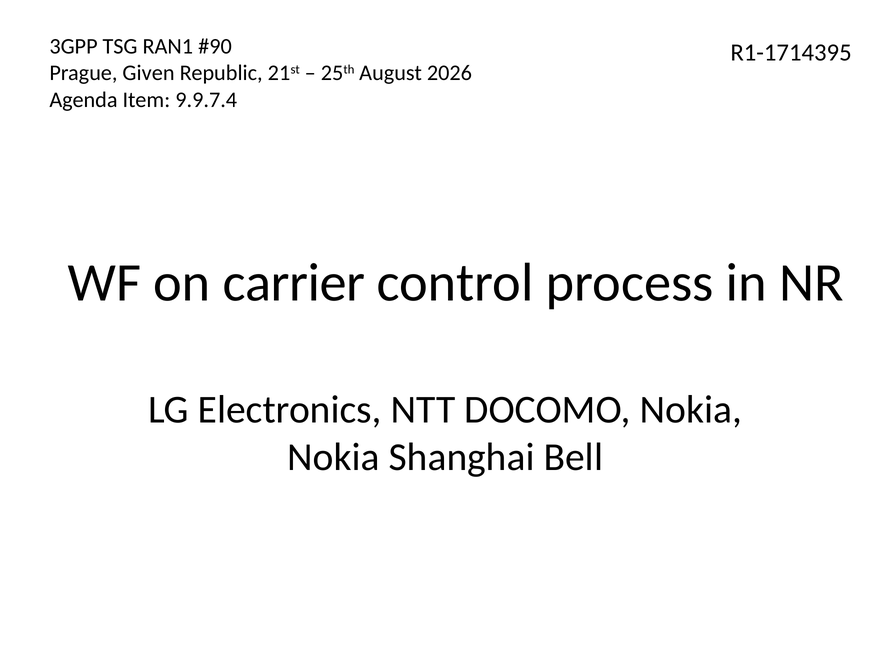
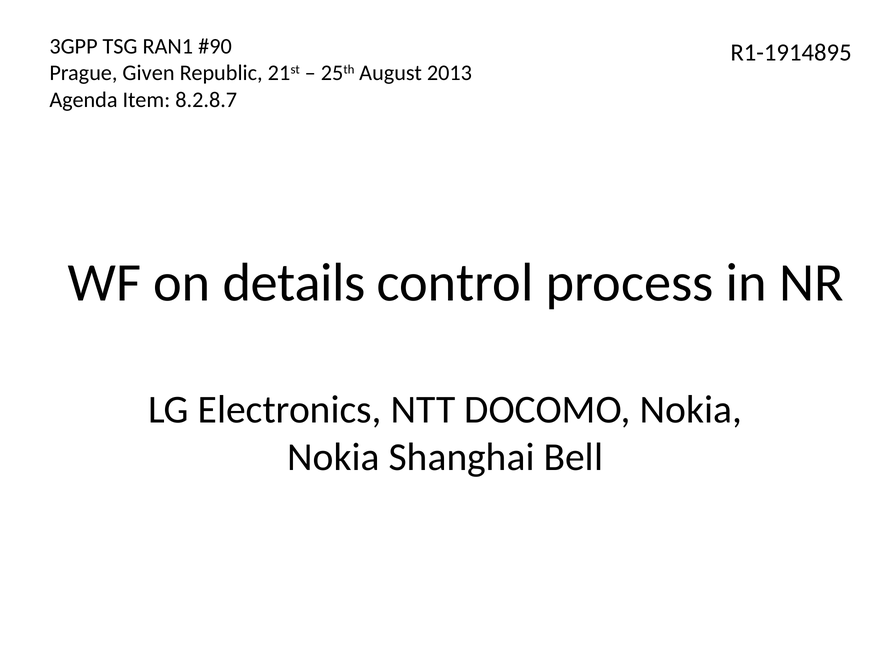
R1-1714395: R1-1714395 -> R1-1914895 (791, 52)
2026: 2026 -> 2013 (449, 73)
9.9.7.4: 9.9.7.4 -> 8.2.8.7 (206, 100)
carrier: carrier -> details (294, 283)
